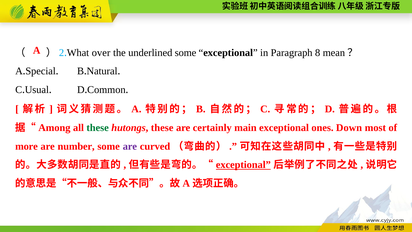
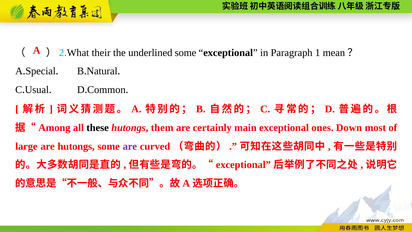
over: over -> their (101, 53)
8: 8 -> 1 (318, 53)
these colour: green -> black (98, 128)
hutongs these: these -> them (162, 128)
more: more -> large (26, 146)
are number: number -> hutongs (76, 146)
exceptional underline: present -> none (243, 165)
